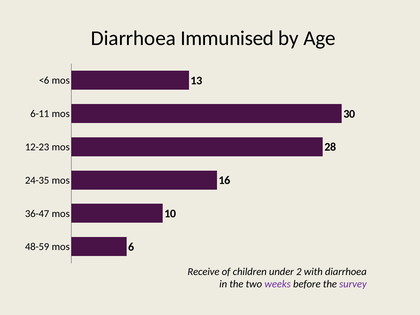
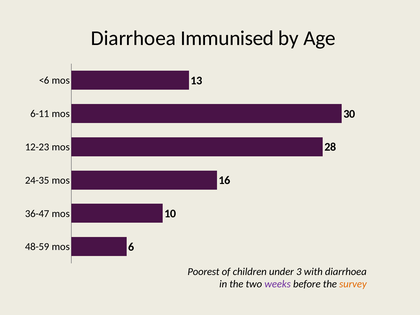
Receive: Receive -> Poorest (204, 272)
2: 2 -> 3 (299, 272)
survey colour: purple -> orange (353, 284)
